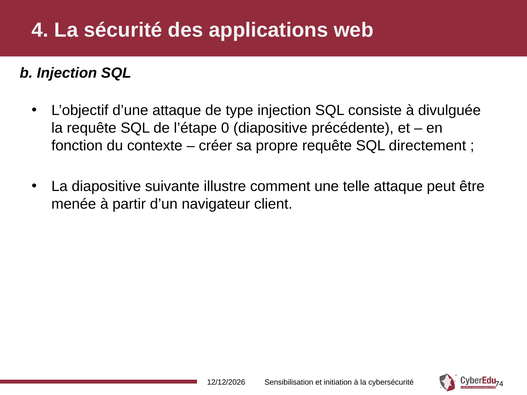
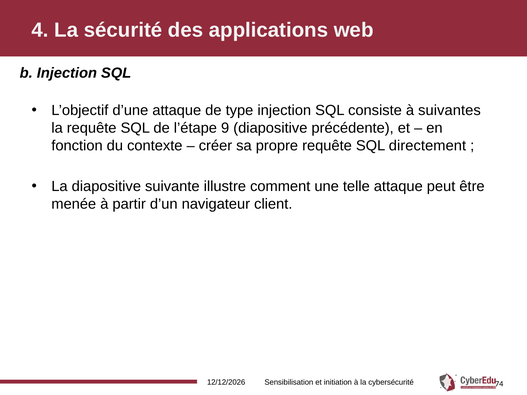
divulguée: divulguée -> suivantes (449, 110)
0: 0 -> 9 (225, 128)
